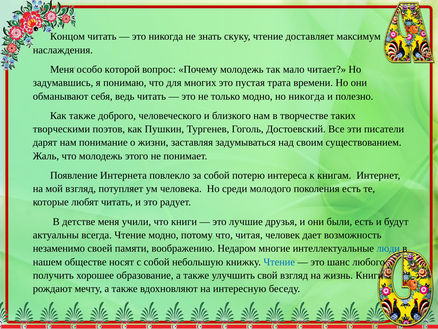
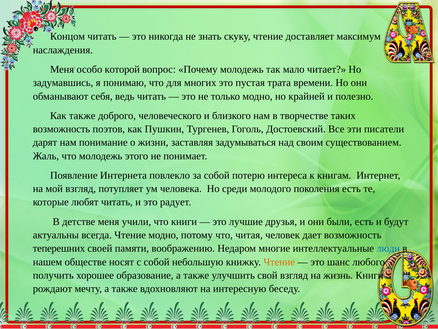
но никогда: никогда -> крайней (307, 96)
творческими: творческими -> возможность (61, 129)
незаменимо: незаменимо -> теперешних (59, 248)
Чтение colour: blue -> orange (279, 262)
